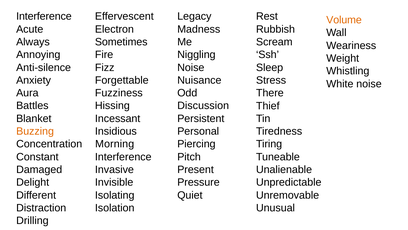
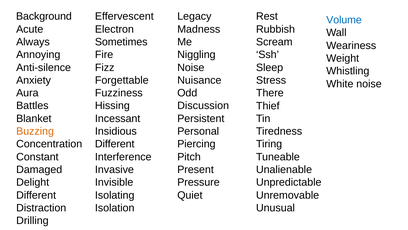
Interference: Interference -> Background (44, 16)
Volume colour: orange -> blue (344, 20)
Morning: Morning -> Different (115, 144)
